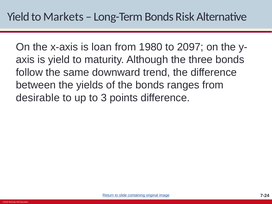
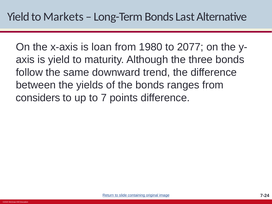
Risk: Risk -> Last (185, 17)
2097: 2097 -> 2077 (190, 47)
desirable: desirable -> considers (38, 98)
3: 3 -> 7 (104, 98)
